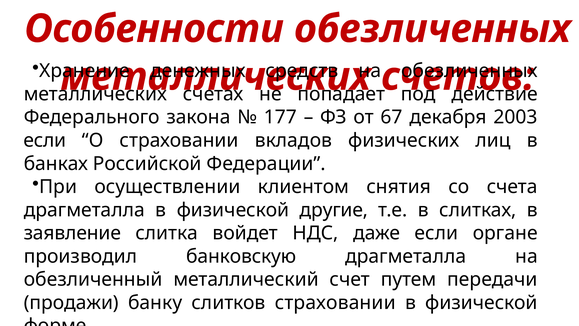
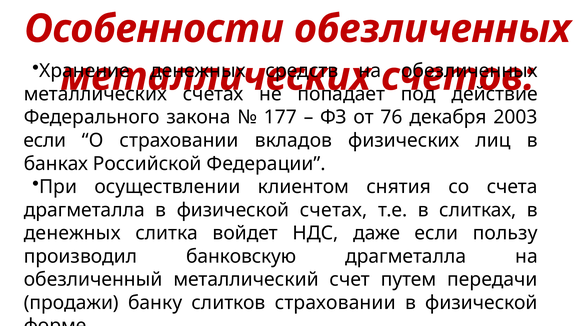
67: 67 -> 76 (392, 117)
физической другие: другие -> счетах (334, 210)
заявление: заявление -> денежных (72, 233)
органе: органе -> пользу (505, 233)
